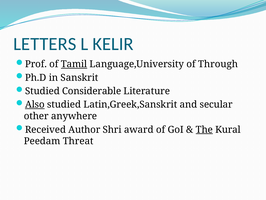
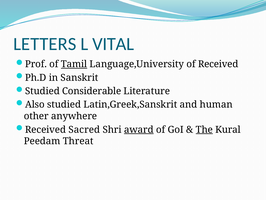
KELIR: KELIR -> VITAL (113, 44)
of Through: Through -> Received (218, 64)
Also underline: present -> none (35, 104)
secular: secular -> human (216, 104)
Author: Author -> Sacred (84, 129)
award underline: none -> present (139, 129)
